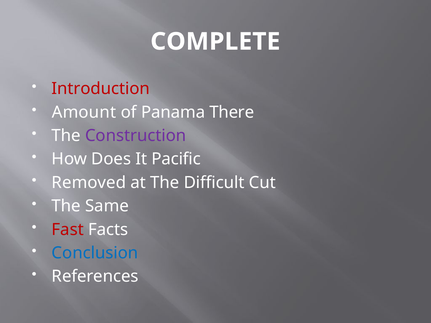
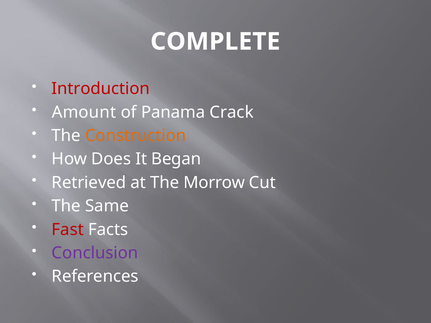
There: There -> Crack (232, 112)
Construction colour: purple -> orange (136, 136)
Pacific: Pacific -> Began (176, 159)
Removed: Removed -> Retrieved (89, 183)
Difficult: Difficult -> Morrow (214, 183)
Conclusion colour: blue -> purple (95, 253)
